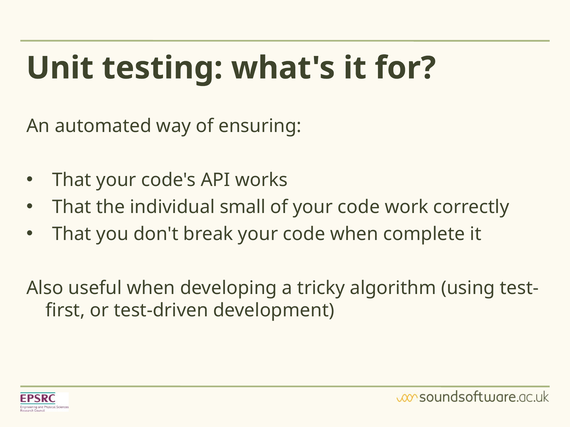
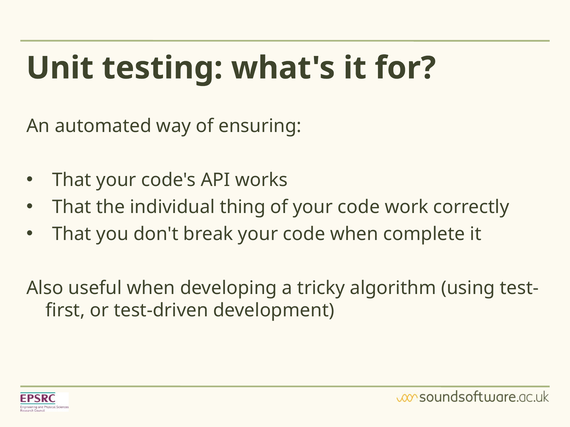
small: small -> thing (243, 207)
